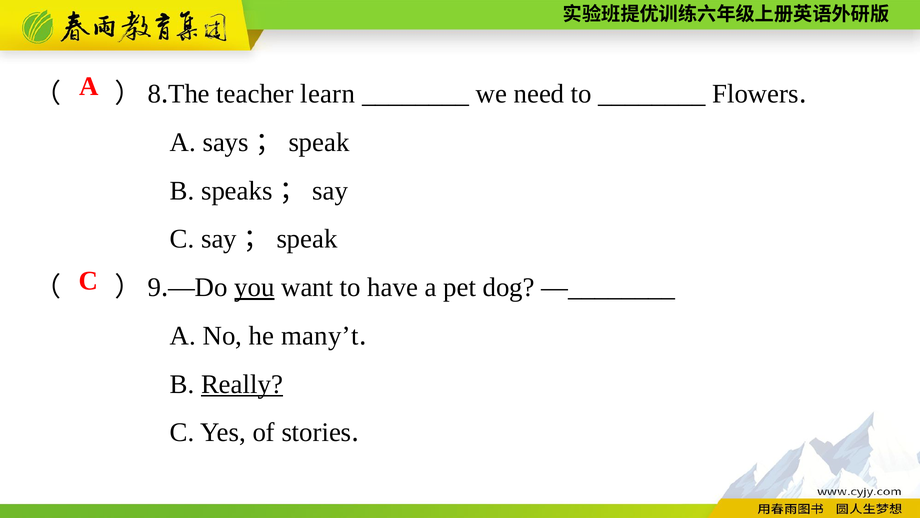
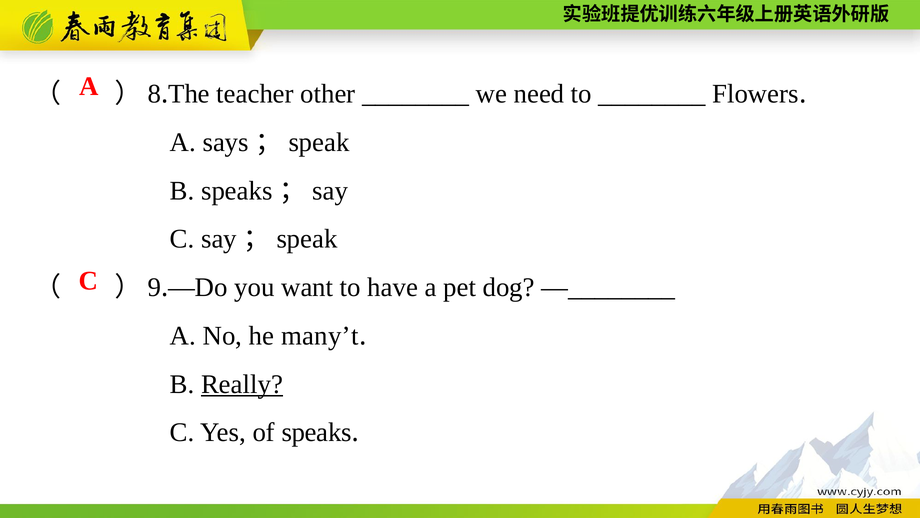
learn: learn -> other (328, 94)
you underline: present -> none (255, 287)
of stories: stories -> speaks (317, 432)
